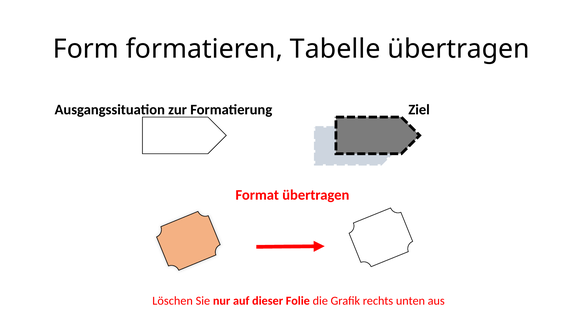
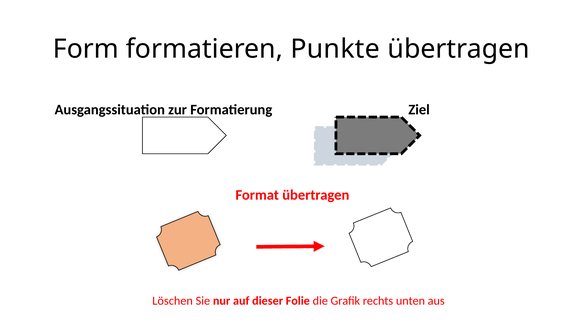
Tabelle: Tabelle -> Punkte (335, 49)
